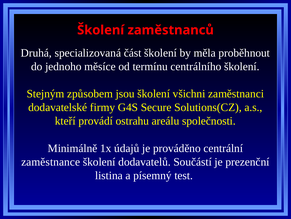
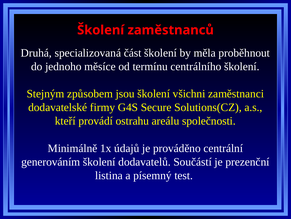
zaměstnance: zaměstnance -> generováním (51, 161)
